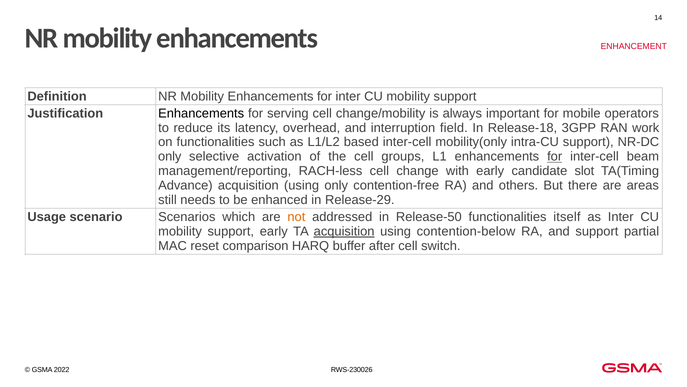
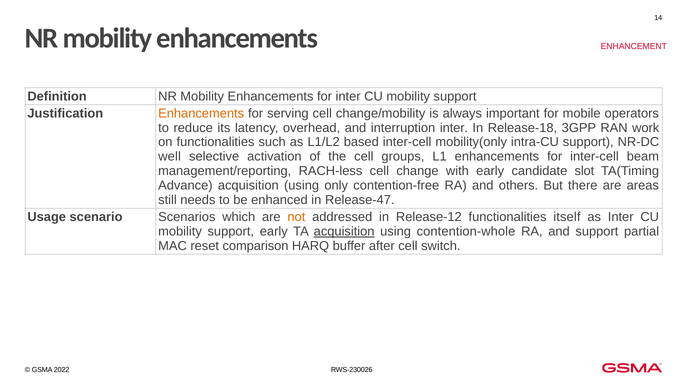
Enhancements colour: black -> orange (201, 113)
interruption field: field -> inter (454, 128)
only: only -> well (170, 156)
for underline: present -> none (555, 156)
Release-29: Release-29 -> Release-47 (360, 200)
Release-50: Release-50 -> Release-12 (429, 217)
contention-below: contention-below -> contention-whole (466, 231)
